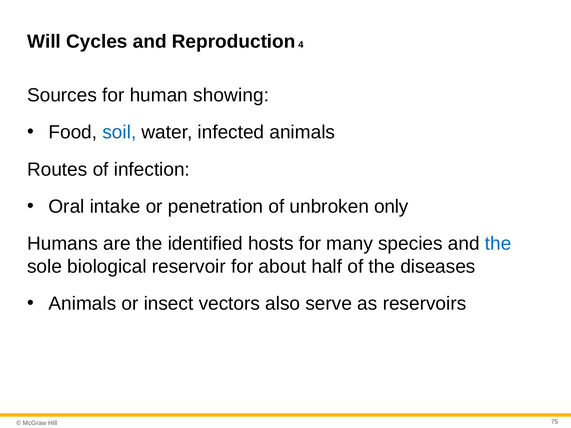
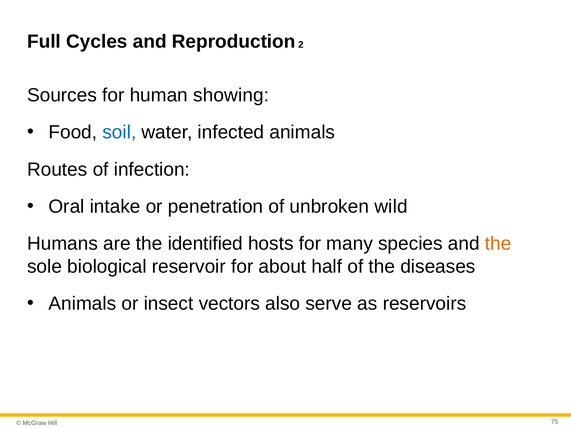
Will: Will -> Full (44, 42)
4: 4 -> 2 (301, 45)
only: only -> wild (391, 207)
the colour: blue -> orange (498, 244)
